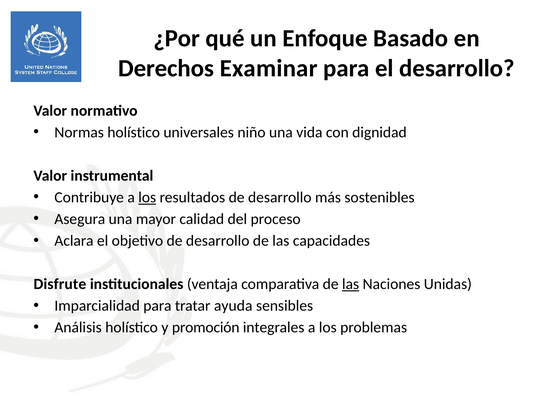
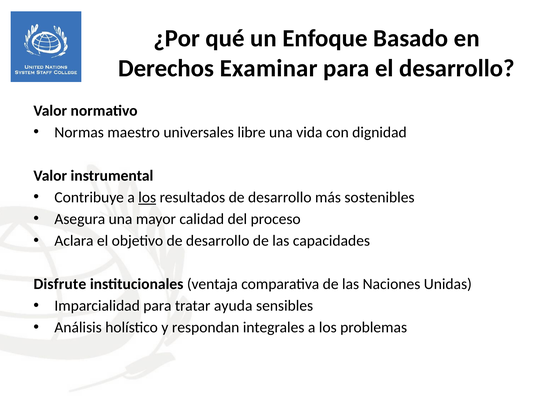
Normas holístico: holístico -> maestro (134, 133)
niño: niño -> libre (252, 133)
las underline: present -> none (351, 284)
promoción: promoción -> respondan (206, 328)
